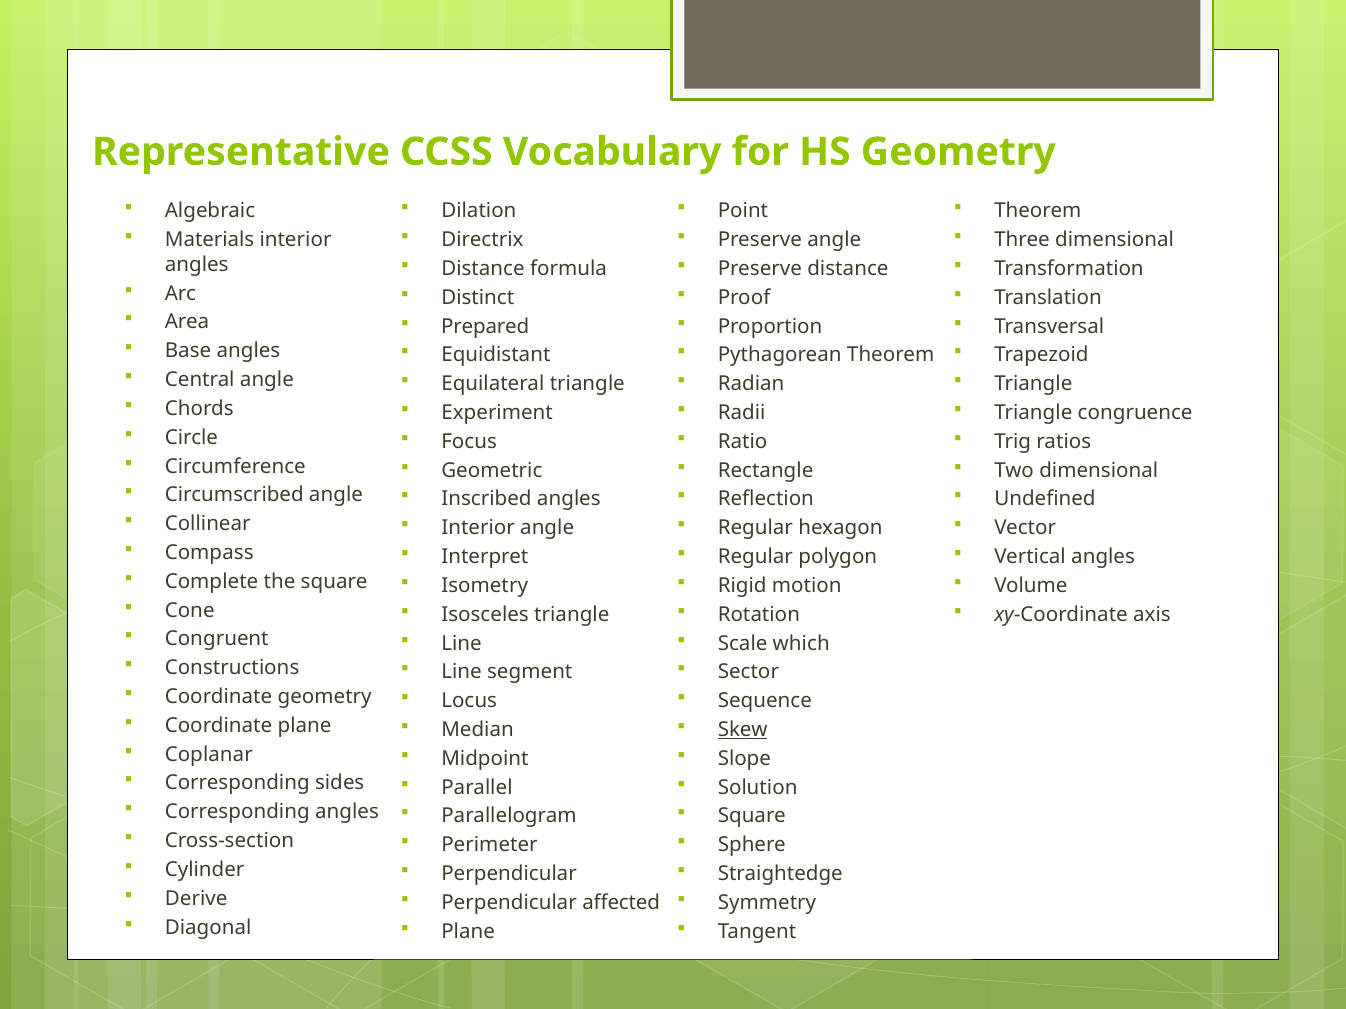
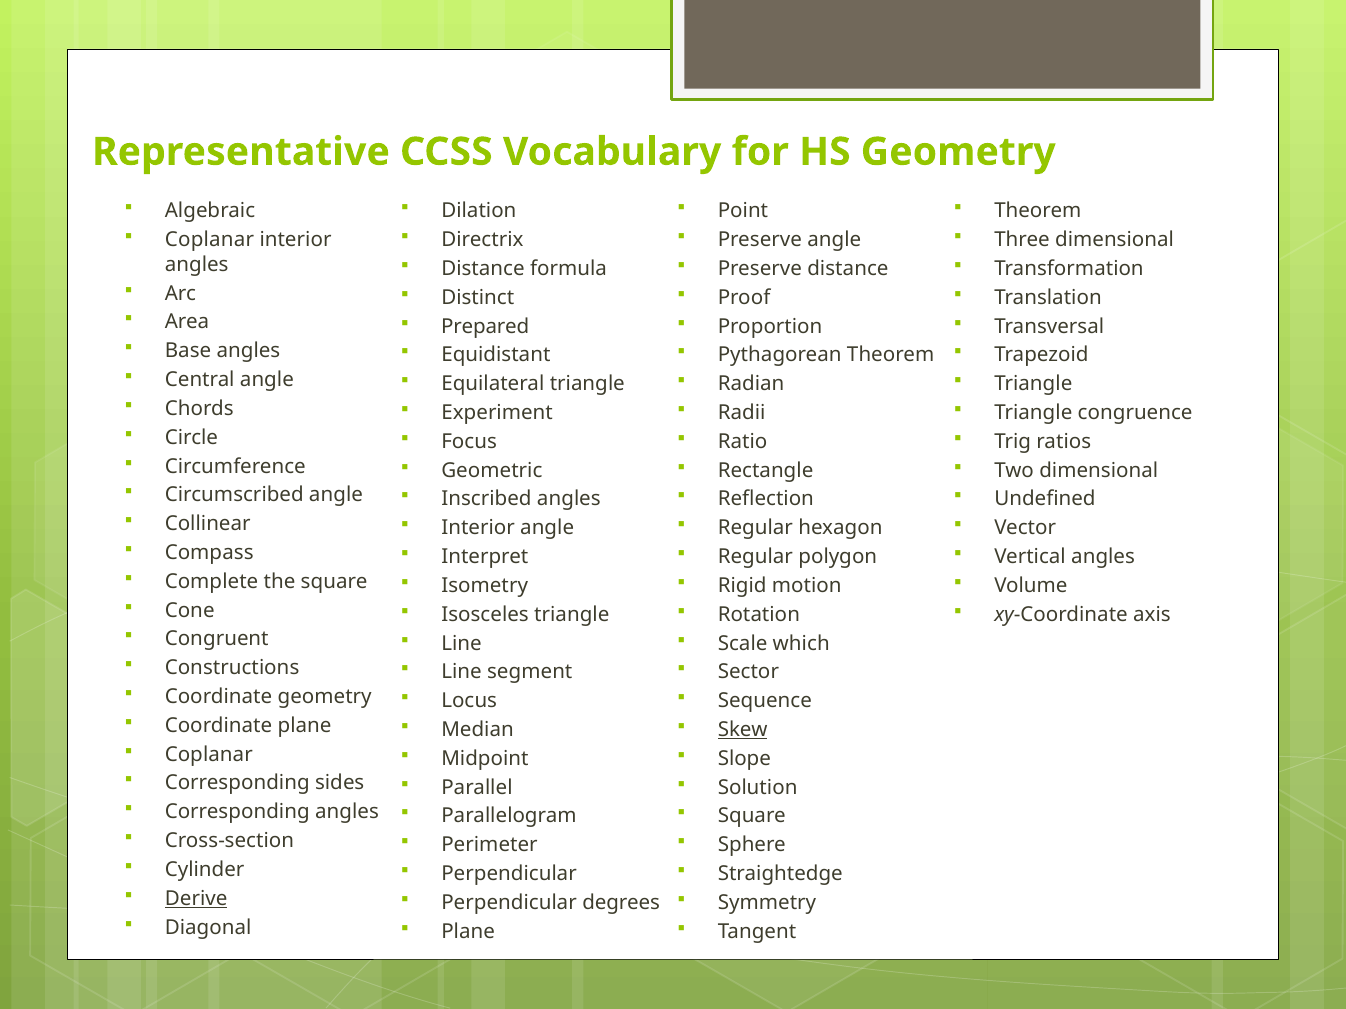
Materials: Materials -> Coplanar (209, 240)
Derive underline: none -> present (196, 899)
affected: affected -> degrees (621, 903)
